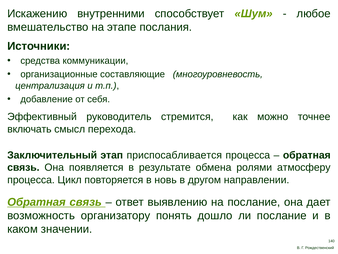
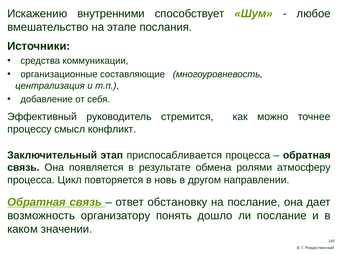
включать: включать -> процессу (29, 129)
перехода: перехода -> конфликт (112, 129)
выявлению: выявлению -> обстановку (177, 202)
